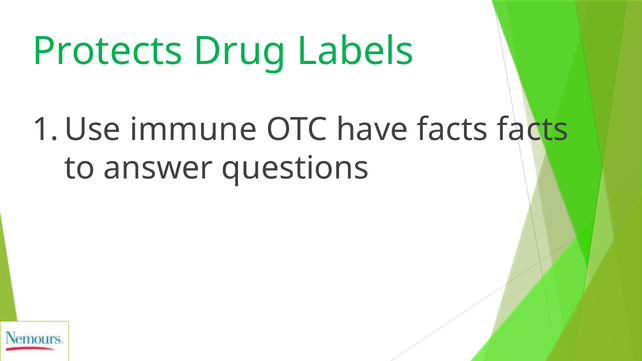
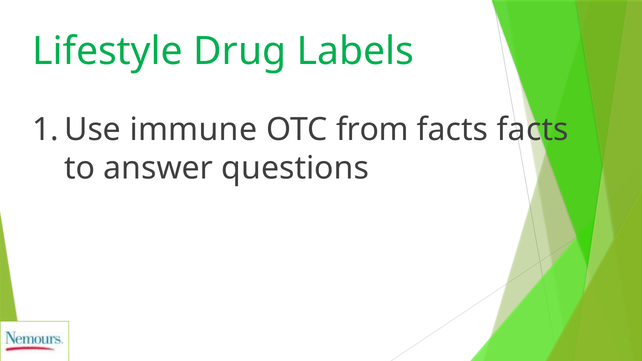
Protects: Protects -> Lifestyle (108, 51)
have: have -> from (372, 130)
